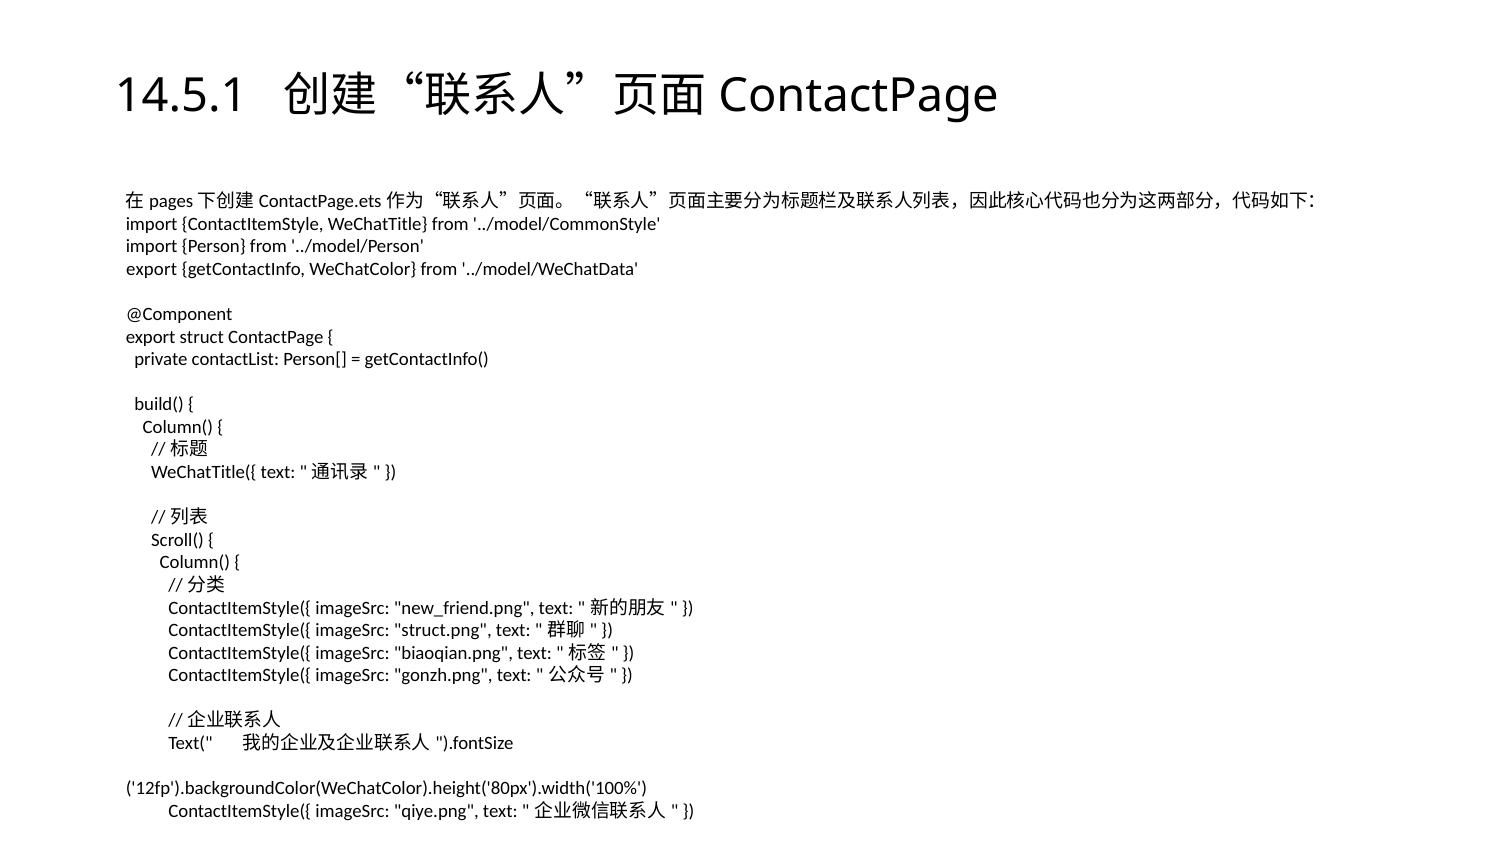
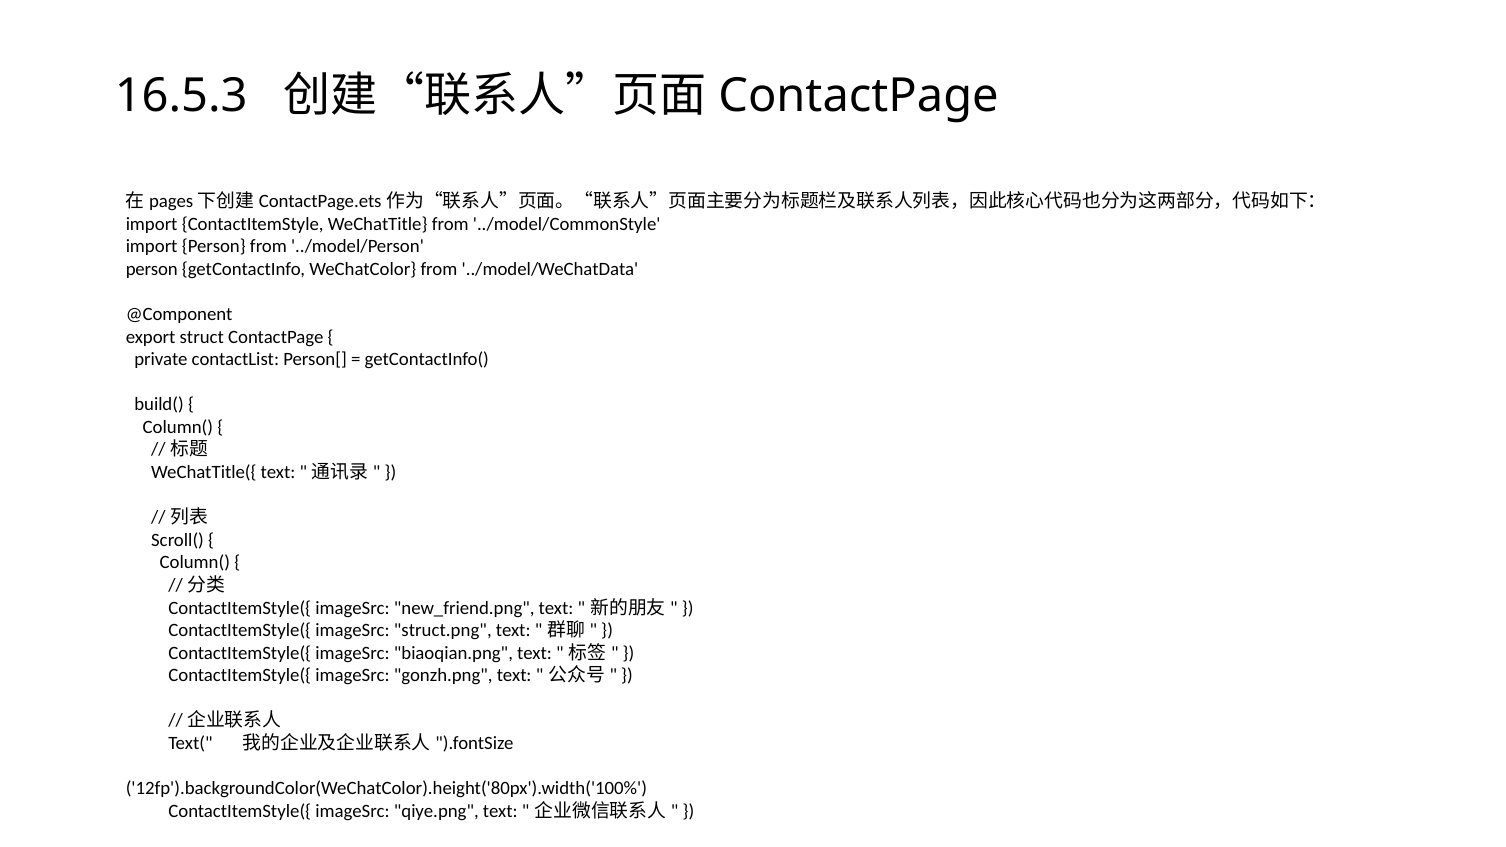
14.5.1: 14.5.1 -> 16.5.3 (181, 96)
export: export -> person (152, 269)
